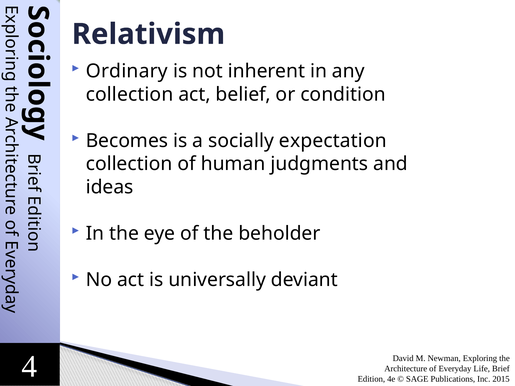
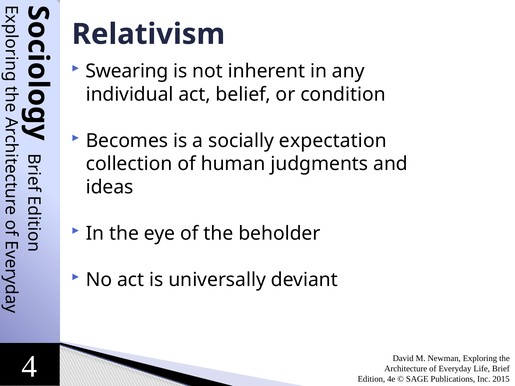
Ordinary: Ordinary -> Swearing (127, 71)
collection: collection -> individual (130, 94)
